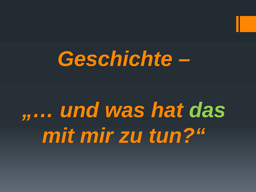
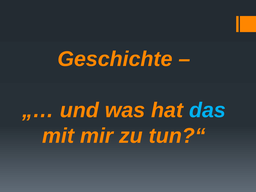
das colour: light green -> light blue (207, 110)
